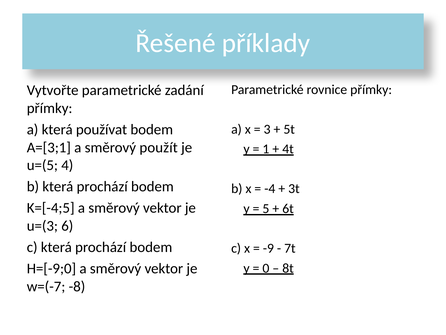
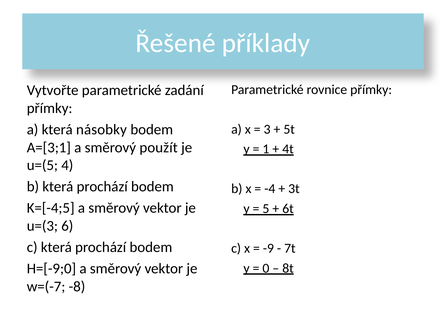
používat: používat -> násobky (101, 129)
